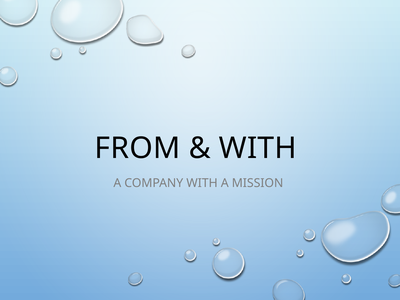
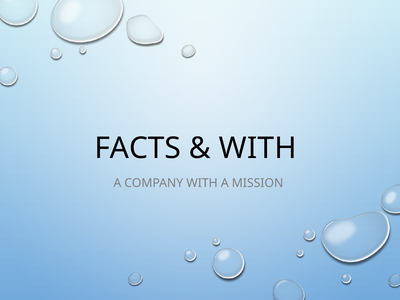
FROM: FROM -> FACTS (138, 148)
